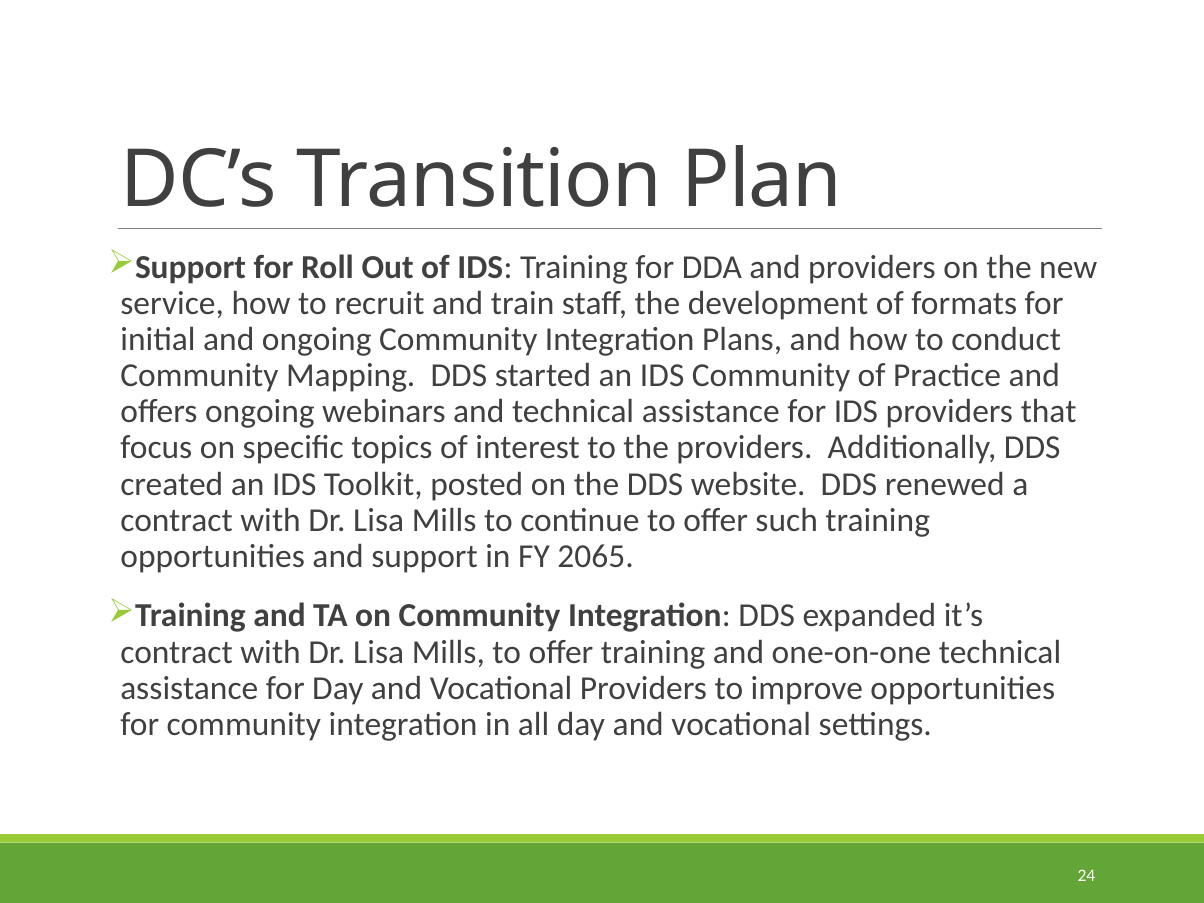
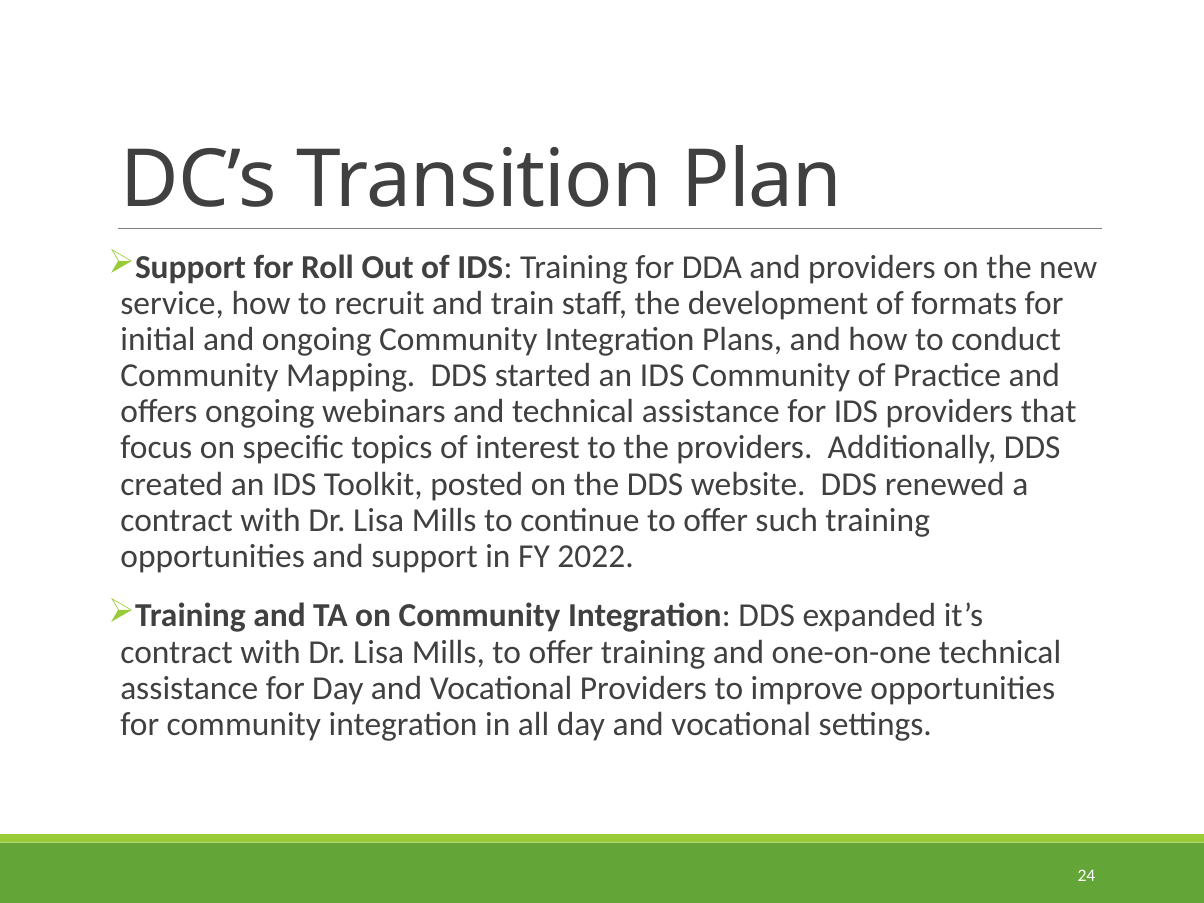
2065: 2065 -> 2022 (596, 556)
